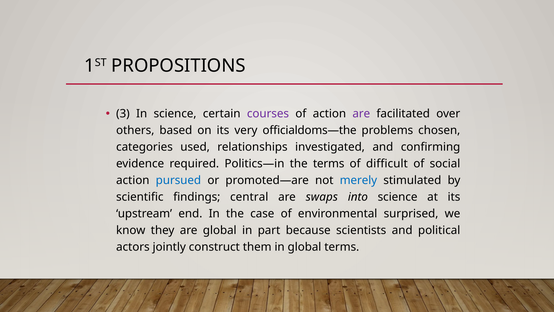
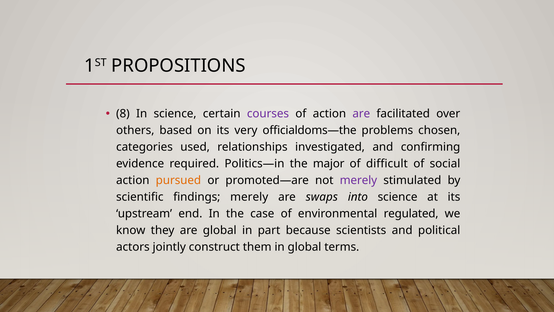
3: 3 -> 8 (123, 114)
the terms: terms -> major (329, 164)
pursued colour: blue -> orange (178, 180)
merely colour: blue -> purple (358, 180)
findings central: central -> merely (249, 197)
surprised: surprised -> regulated (411, 213)
